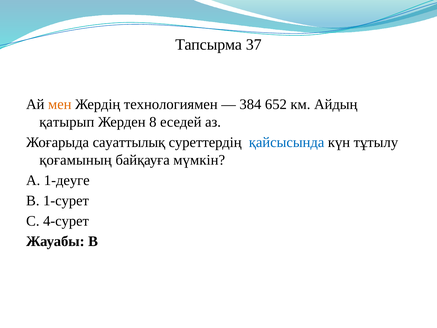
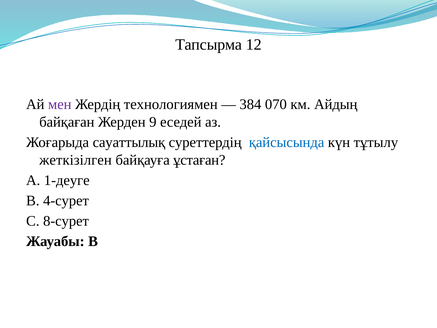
37: 37 -> 12 (254, 45)
мен colour: orange -> purple (60, 104)
652: 652 -> 070 (276, 104)
қатырып: қатырып -> байқаған (67, 122)
8: 8 -> 9 (153, 122)
қоғамының: қоғамының -> жеткізілген (76, 160)
мүмкін: мүмкін -> ұстаған (199, 160)
1-сурет: 1-сурет -> 4-сурет (66, 201)
4-сурет: 4-сурет -> 8-сурет (66, 221)
